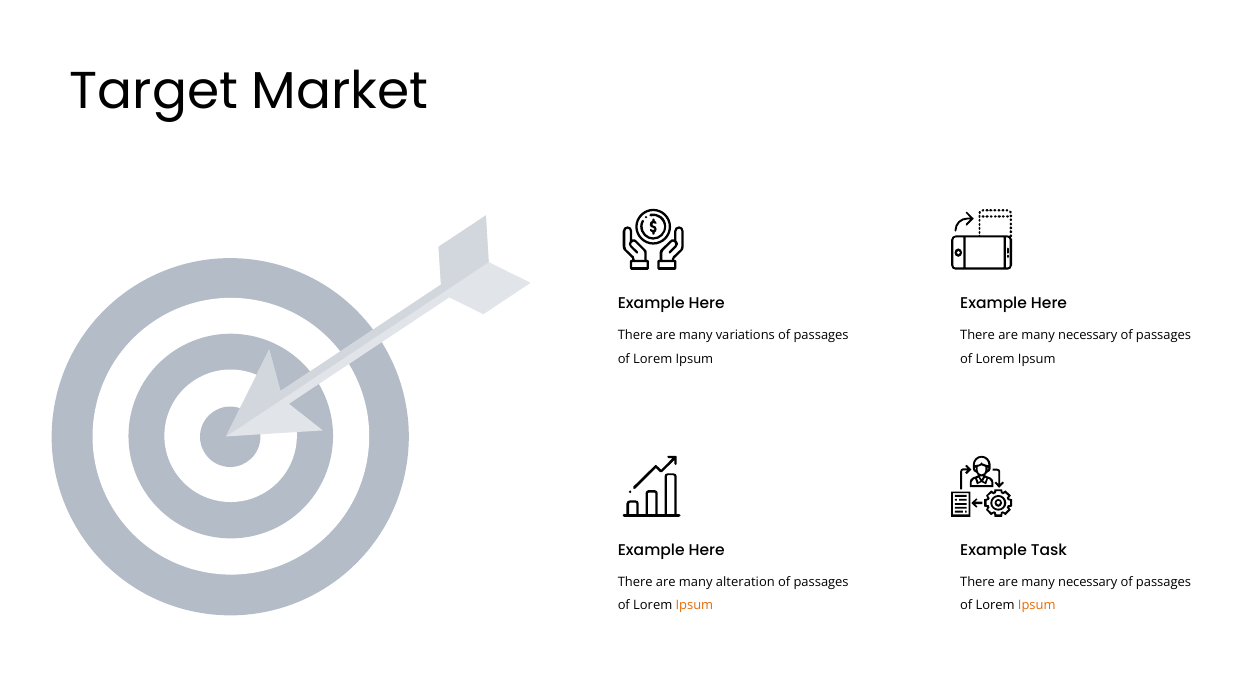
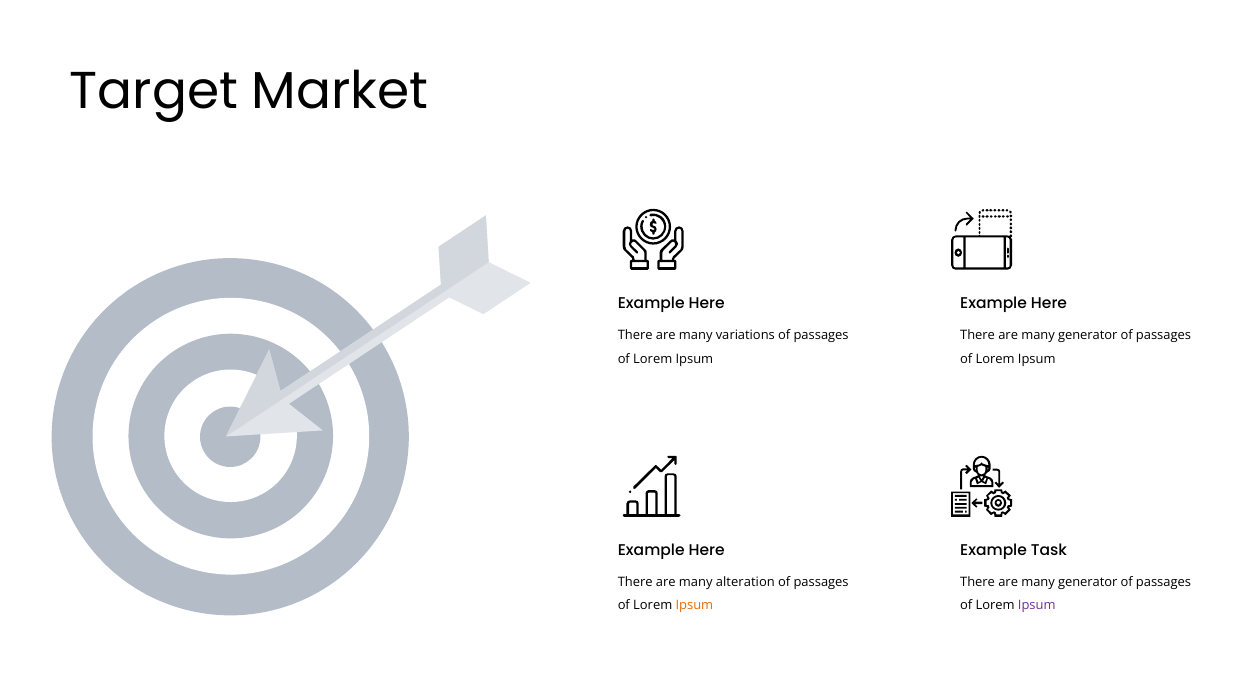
necessary: necessary -> generator (1088, 335)
necessary: necessary -> generator (1088, 582)
Ipsum colour: orange -> purple (1037, 605)
